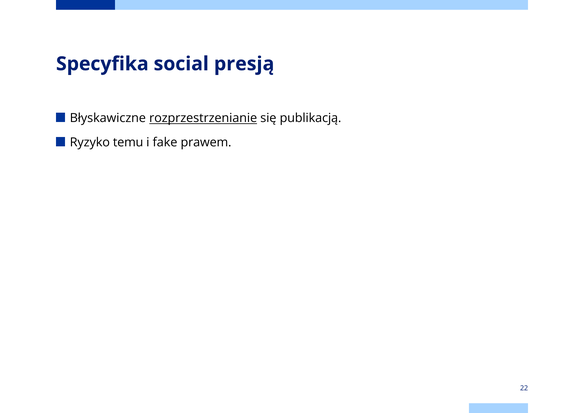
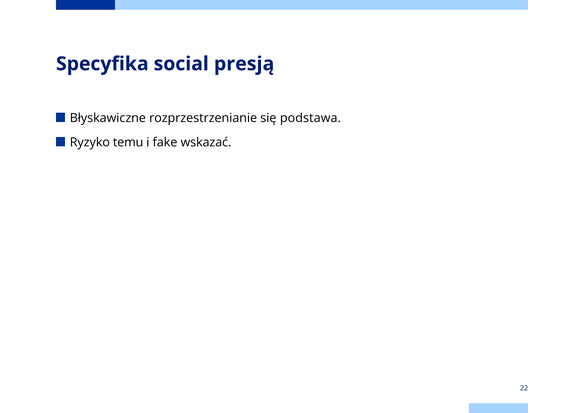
rozprzestrzenianie underline: present -> none (203, 118)
publikacją: publikacją -> podstawa (310, 118)
prawem: prawem -> wskazać (206, 142)
